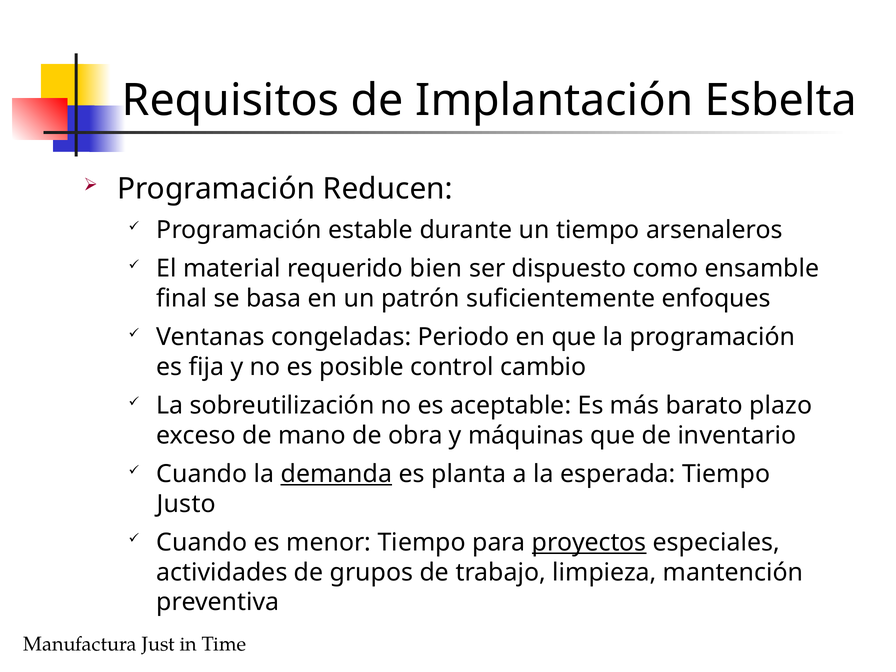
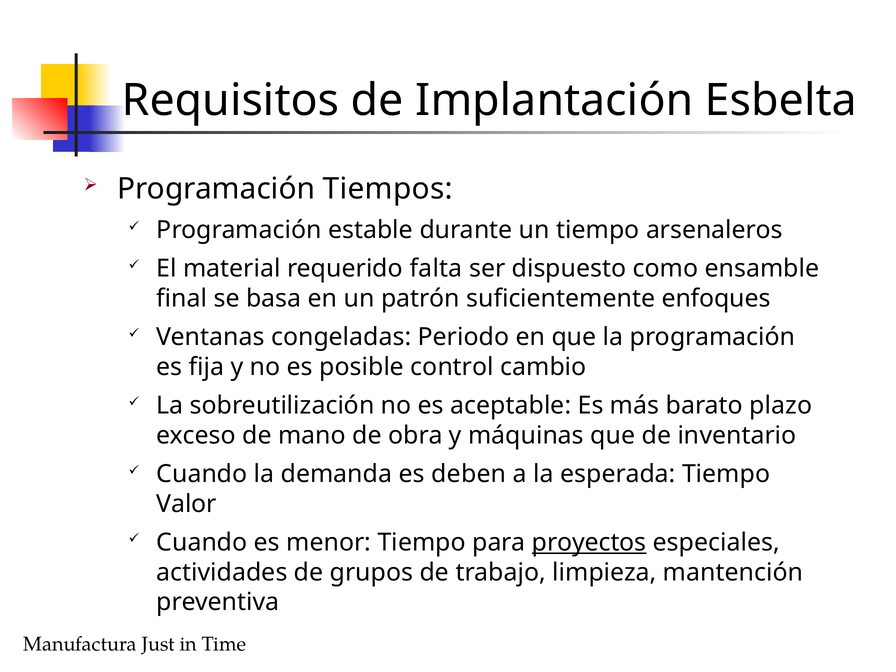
Reducen: Reducen -> Tiempos (388, 189)
bien: bien -> falta (436, 269)
demanda underline: present -> none (336, 474)
planta: planta -> deben (469, 474)
Justo: Justo -> Valor (186, 504)
